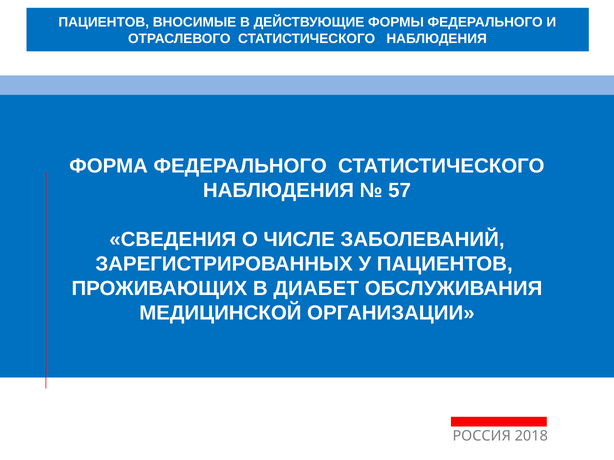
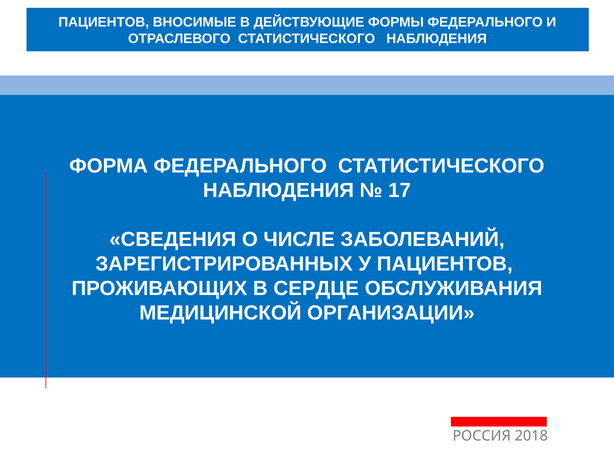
57: 57 -> 17 (400, 191)
ДИАБЕТ: ДИАБЕТ -> СЕРДЦЕ (316, 289)
